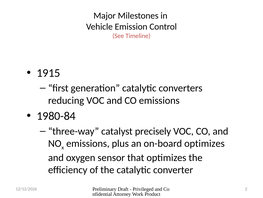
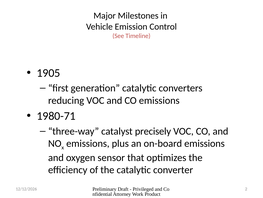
1915: 1915 -> 1905 (48, 73)
1980-84: 1980-84 -> 1980-71 (56, 116)
on-board optimizes: optimizes -> emissions (205, 143)
